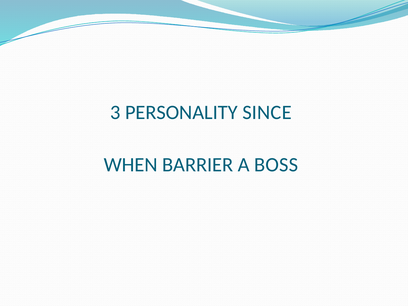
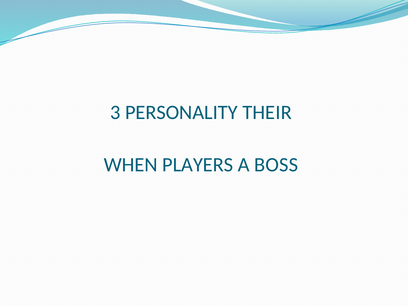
SINCE: SINCE -> THEIR (267, 112)
BARRIER: BARRIER -> PLAYERS (198, 165)
